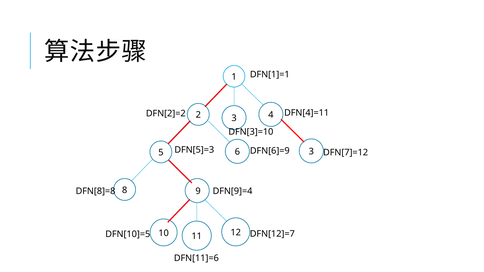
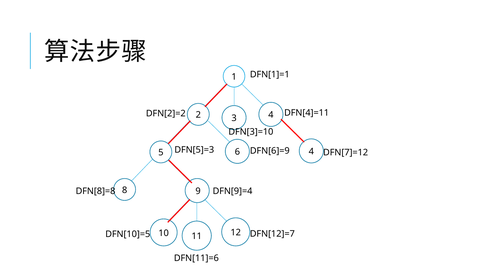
6 3: 3 -> 4 (311, 152)
